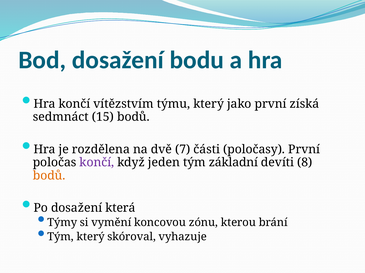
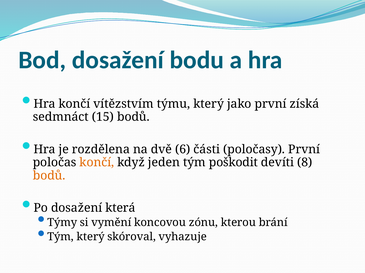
7: 7 -> 6 (183, 150)
končí colour: purple -> orange (97, 163)
základní: základní -> poškodit (233, 163)
